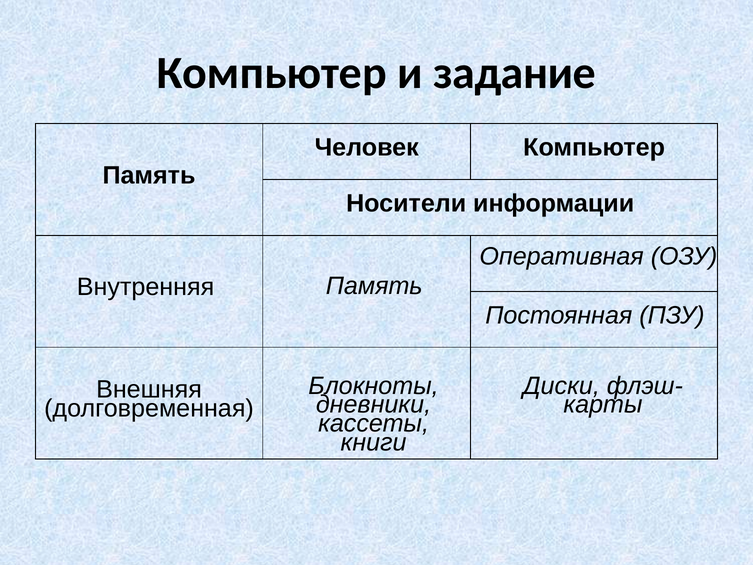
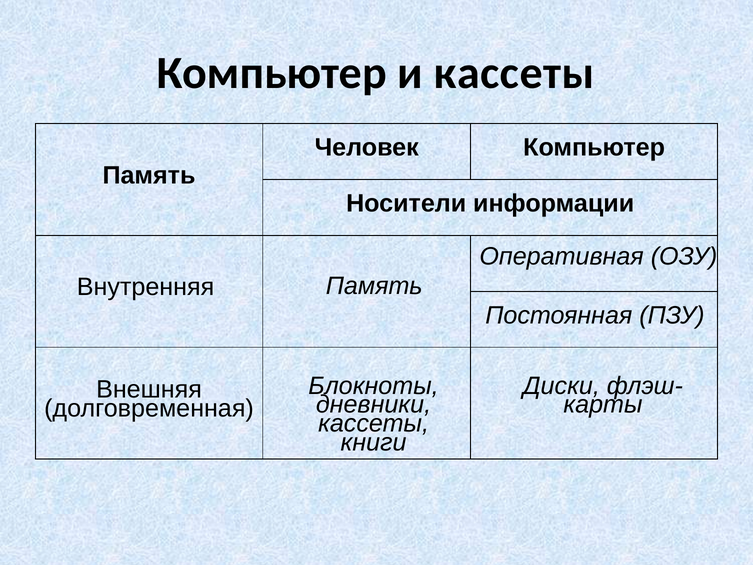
и задание: задание -> кассеты (514, 73)
